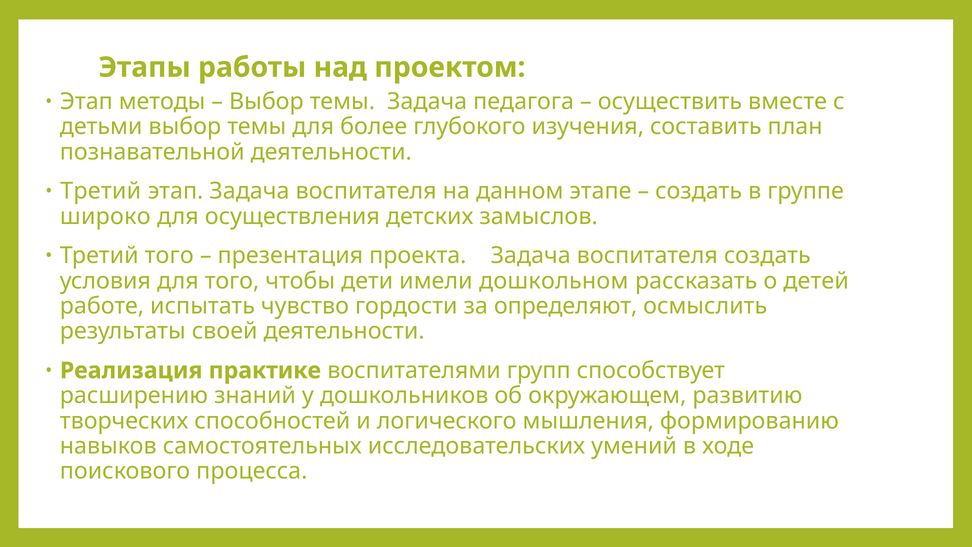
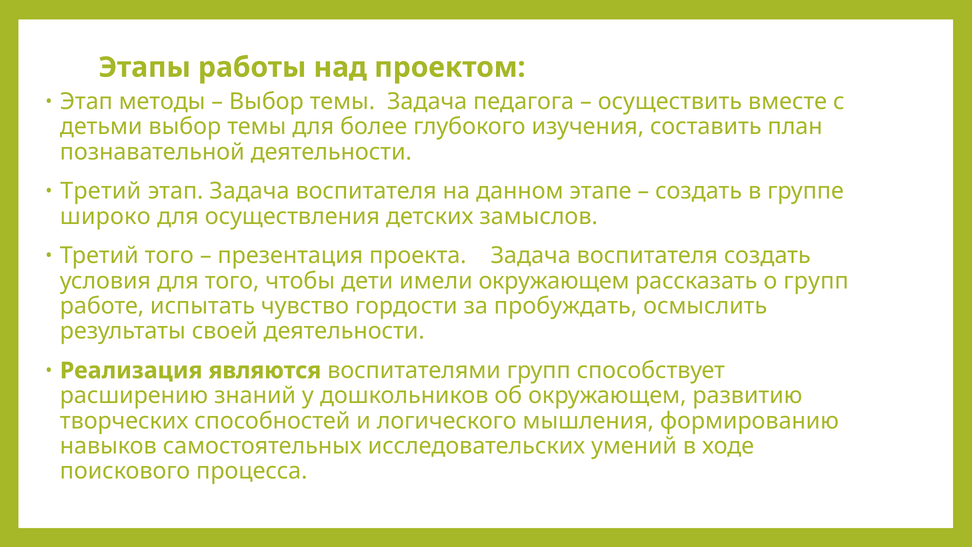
имели дошкольном: дошкольном -> окружающем (554, 281)
о детей: детей -> групп (816, 281)
определяют: определяют -> пробуждать (566, 306)
практике: практике -> являются (265, 370)
